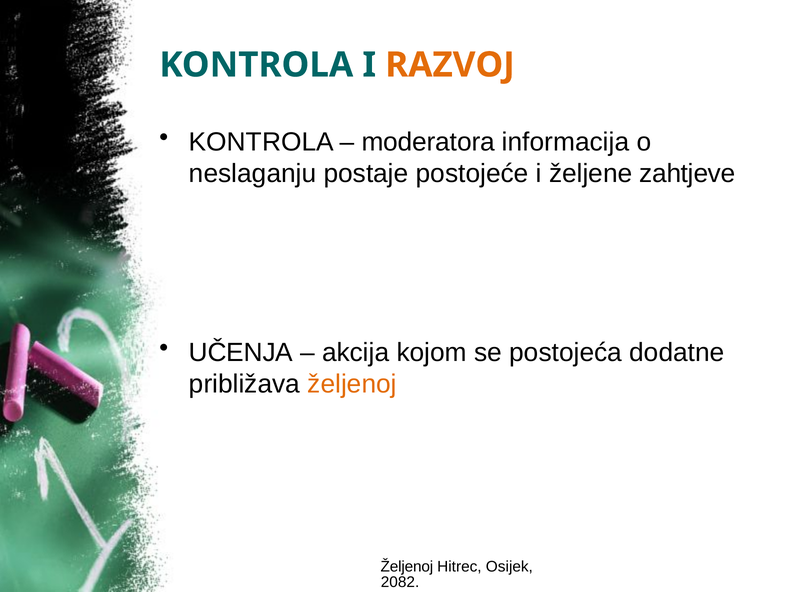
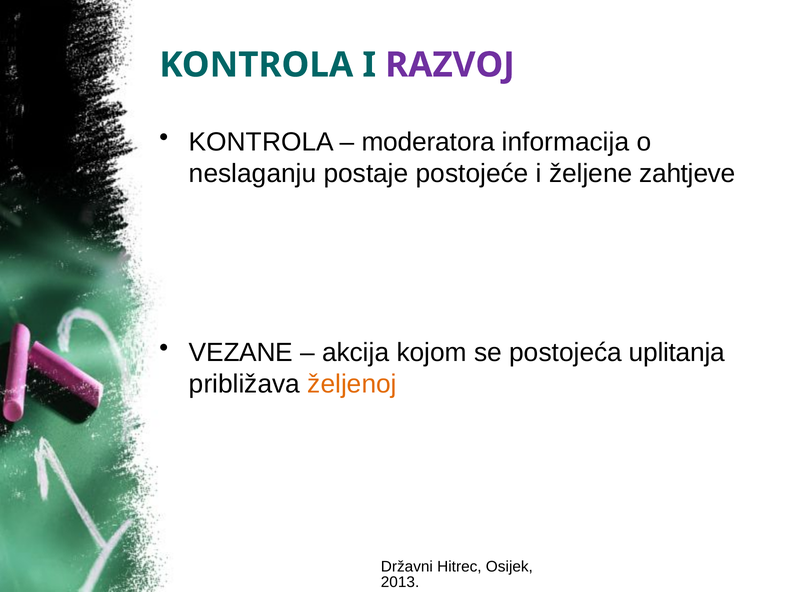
RAZVOJ colour: orange -> purple (450, 65)
UČENJA: UČENJA -> VEZANE (241, 353)
dodatne: dodatne -> uplitanja (677, 353)
Željenoj: Željenoj -> Državni (407, 567)
2082: 2082 -> 2013 (400, 583)
